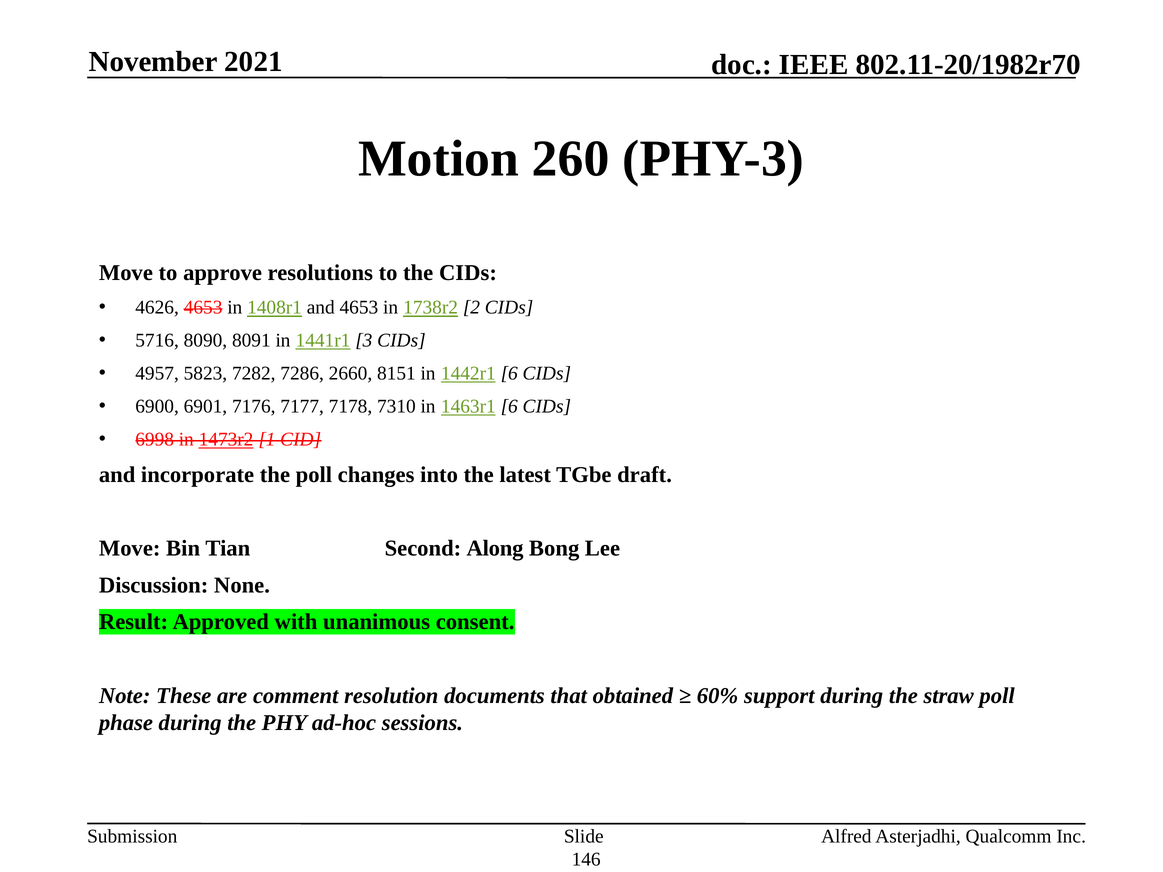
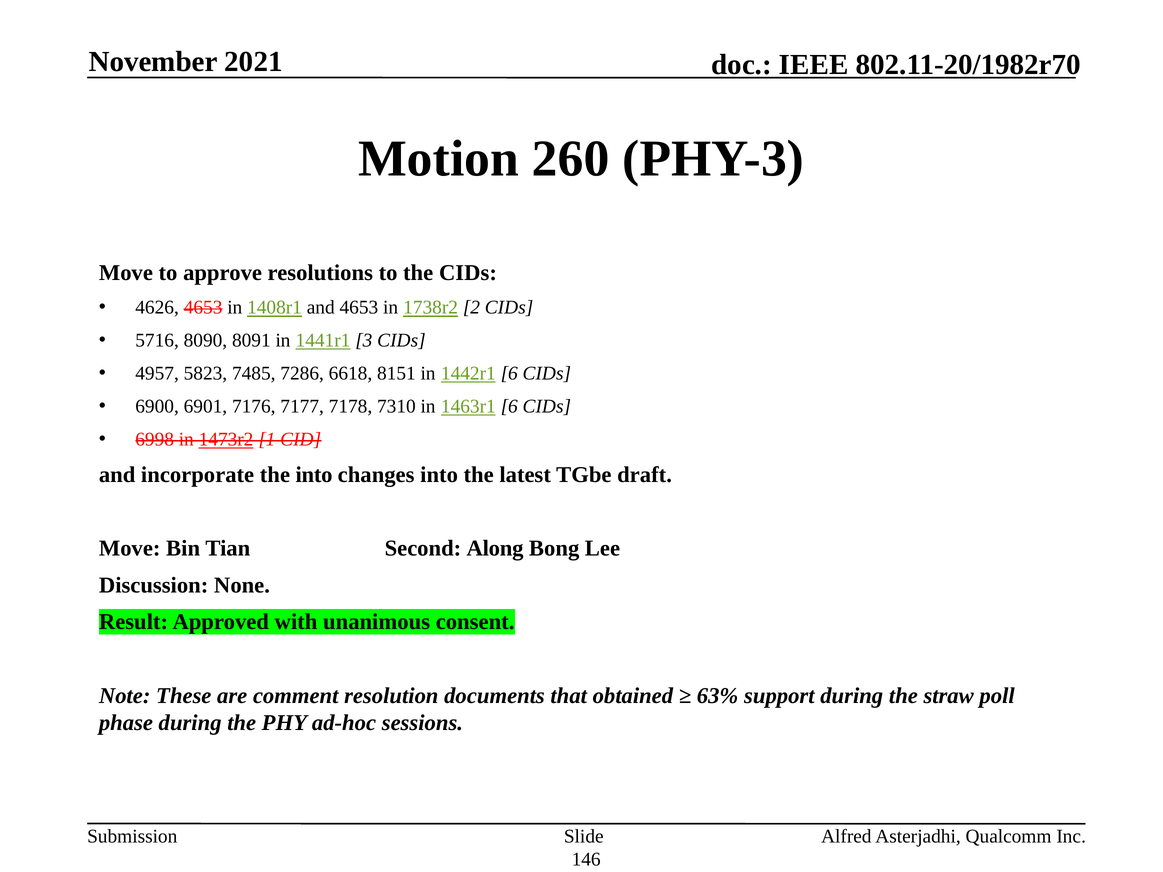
7282: 7282 -> 7485 (254, 374)
2660: 2660 -> 6618 (350, 374)
the poll: poll -> into (314, 475)
60%: 60% -> 63% (718, 696)
